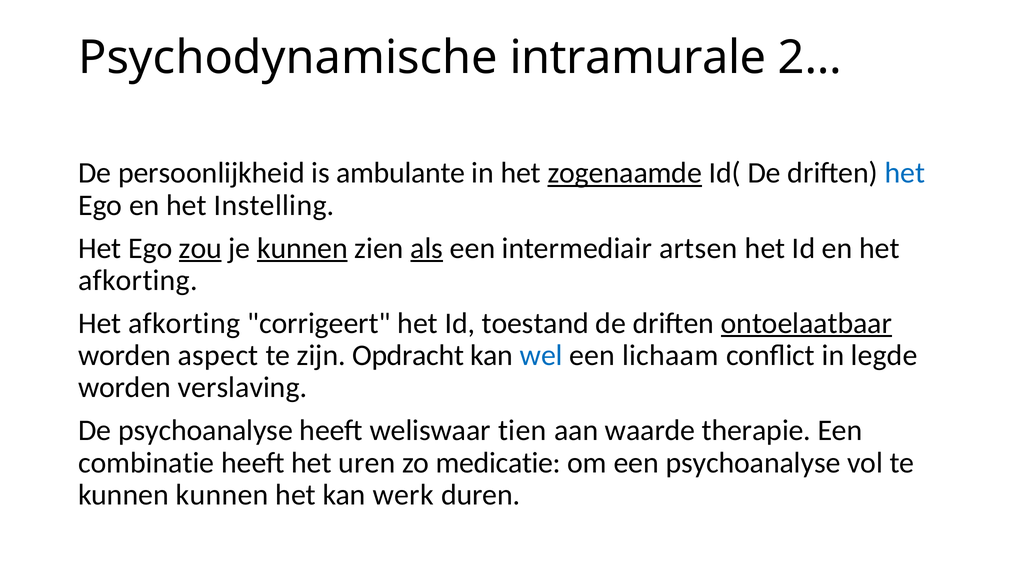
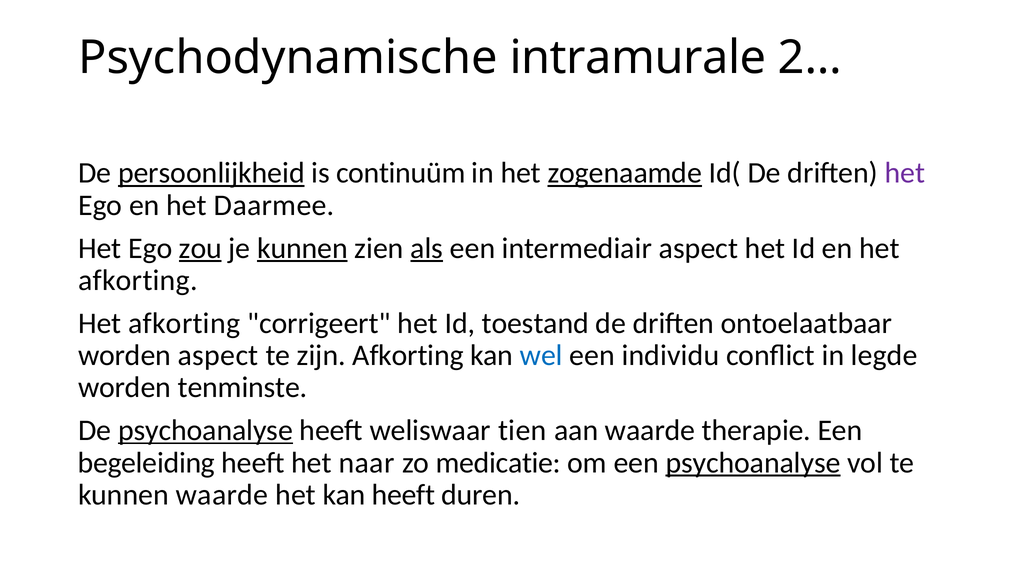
persoonlijkheid underline: none -> present (211, 173)
ambulante: ambulante -> continuüm (401, 173)
het colour: blue -> purple (905, 173)
Instelling: Instelling -> Daarmee (274, 205)
intermediair artsen: artsen -> aspect (698, 248)
ontoelaatbaar underline: present -> none (806, 324)
zijn Opdracht: Opdracht -> Afkorting (408, 356)
lichaam: lichaam -> individu (670, 356)
verslaving: verslaving -> tenminste (243, 388)
psychoanalyse underline: none -> present (205, 431)
combinatie: combinatie -> begeleiding (146, 463)
uren: uren -> naar (367, 463)
psychoanalyse underline: none -> present (753, 463)
kunnen kunnen: kunnen -> waarde (222, 495)
kan werk: werk -> heeft (403, 495)
